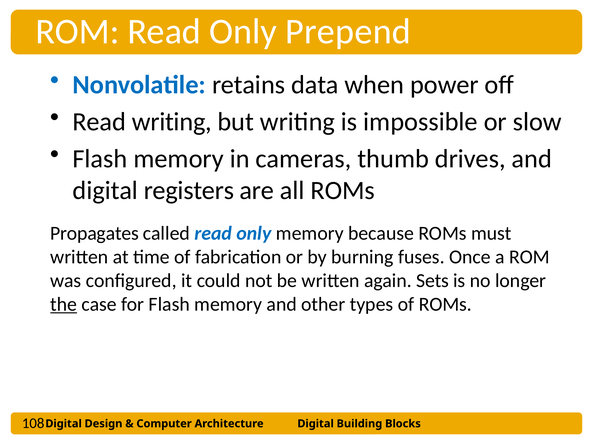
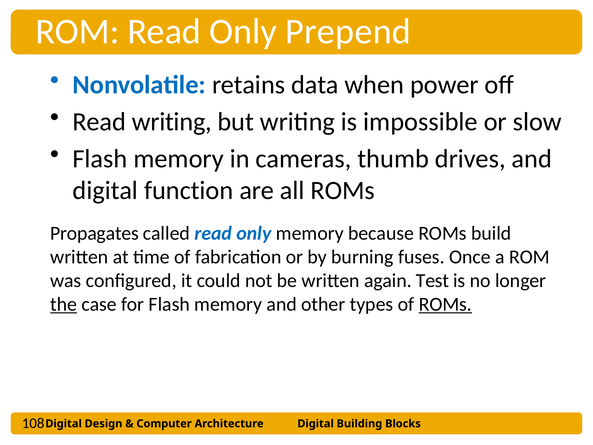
registers: registers -> function (189, 190)
must: must -> build (491, 233)
Sets: Sets -> Test (433, 280)
ROMs underline: none -> present (445, 304)
